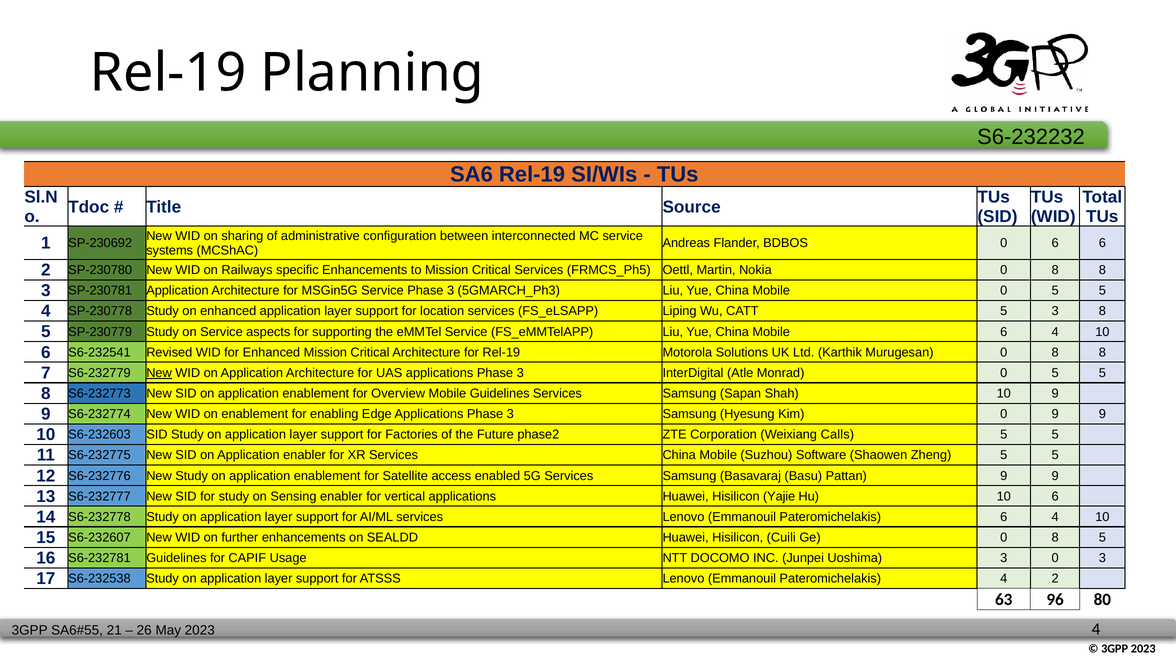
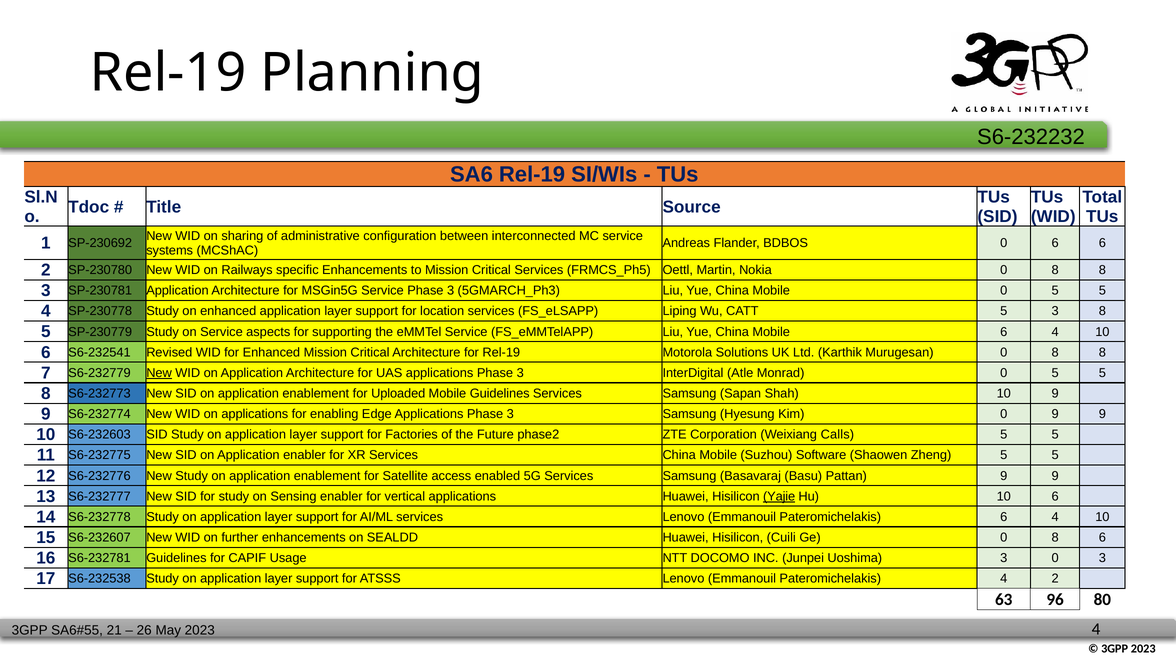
Overview: Overview -> Uploaded (398, 393)
on enablement: enablement -> applications (255, 414)
Yajie underline: none -> present (779, 496)
0 8 5: 5 -> 6 (1102, 537)
